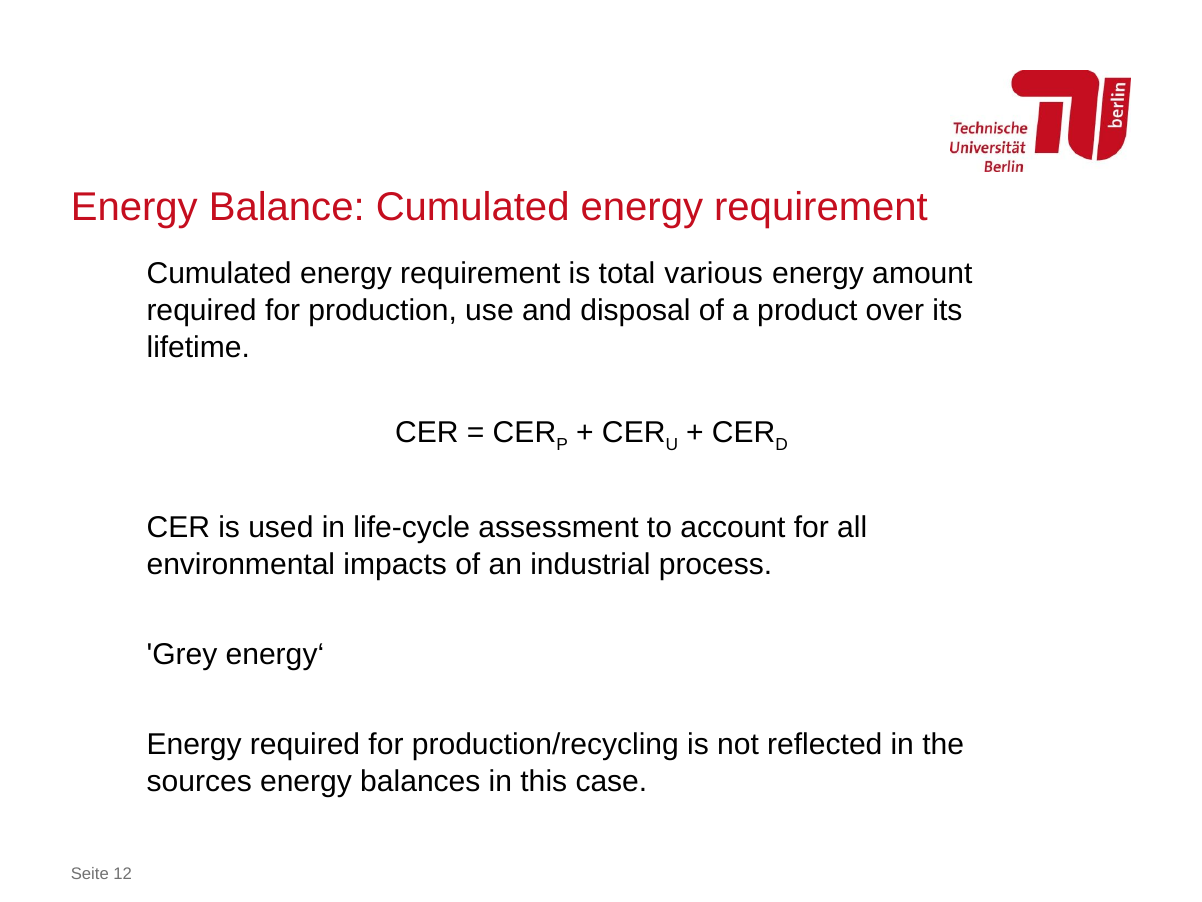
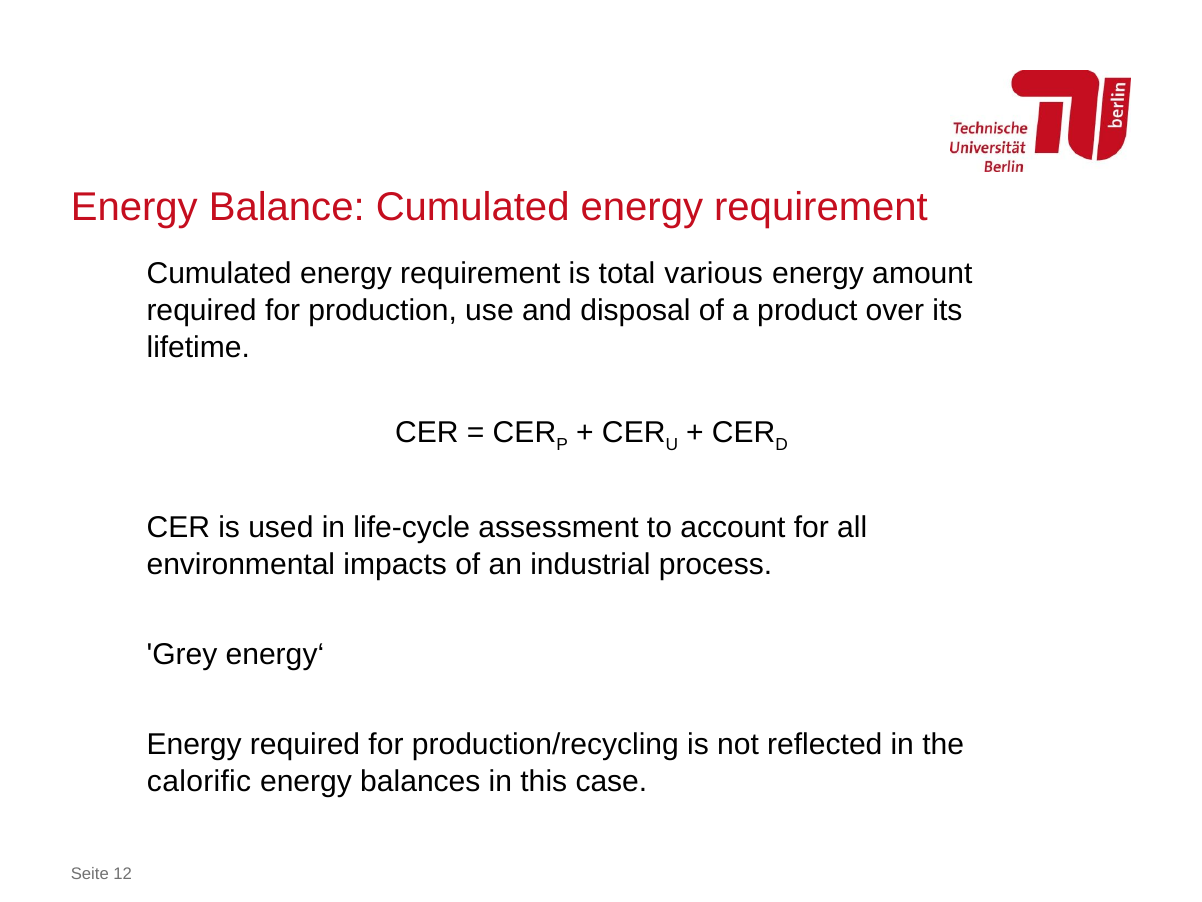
sources: sources -> calorific (199, 781)
